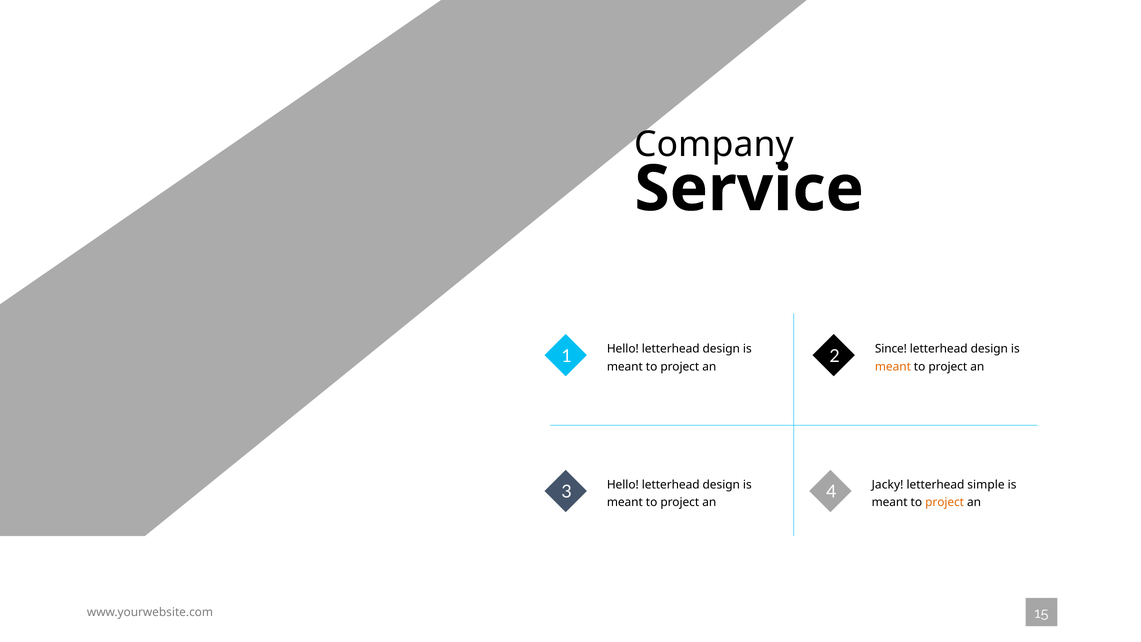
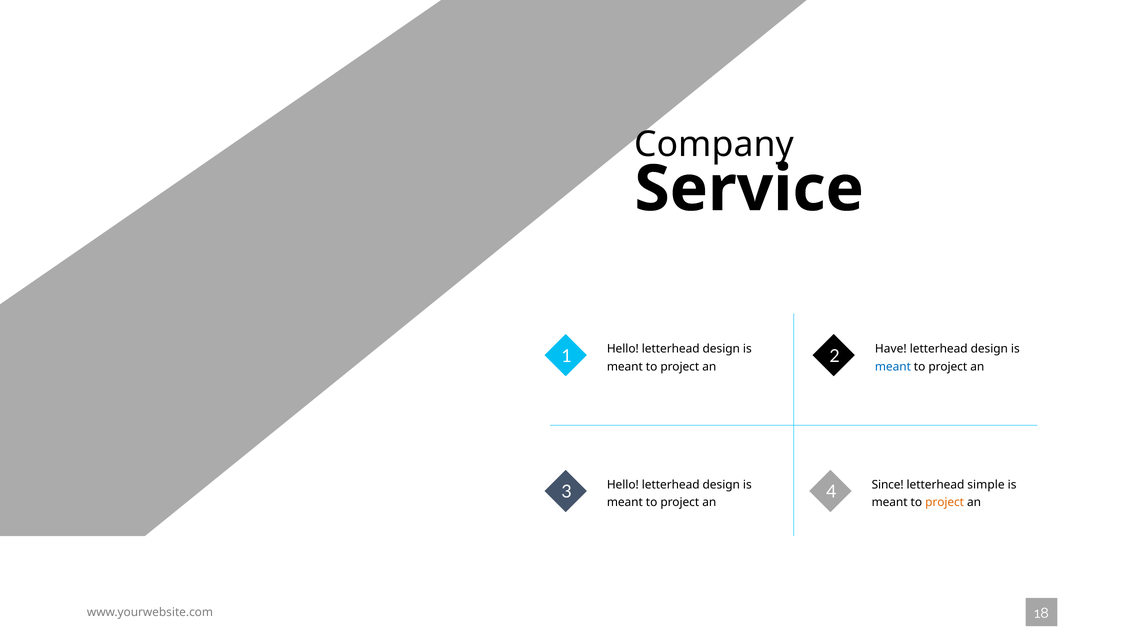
Since: Since -> Have (891, 349)
meant colour: orange -> blue (893, 367)
Jacky: Jacky -> Since (888, 485)
15: 15 -> 18 (1041, 613)
